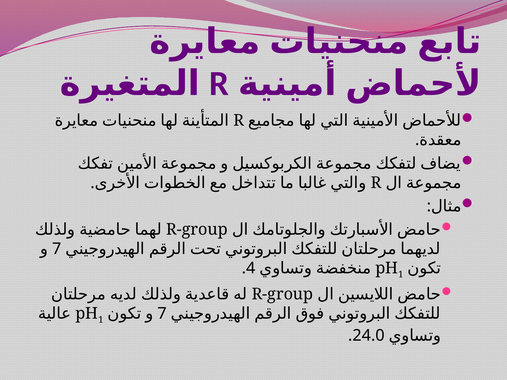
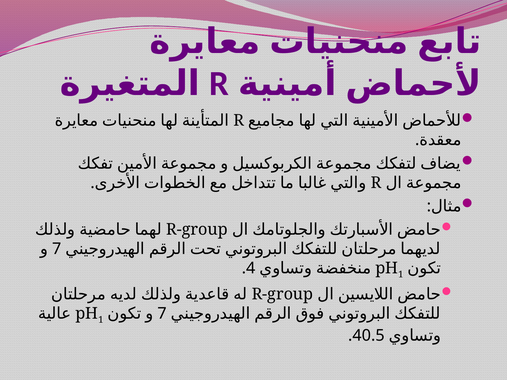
24.0: 24.0 -> 40.5 (369, 336)
